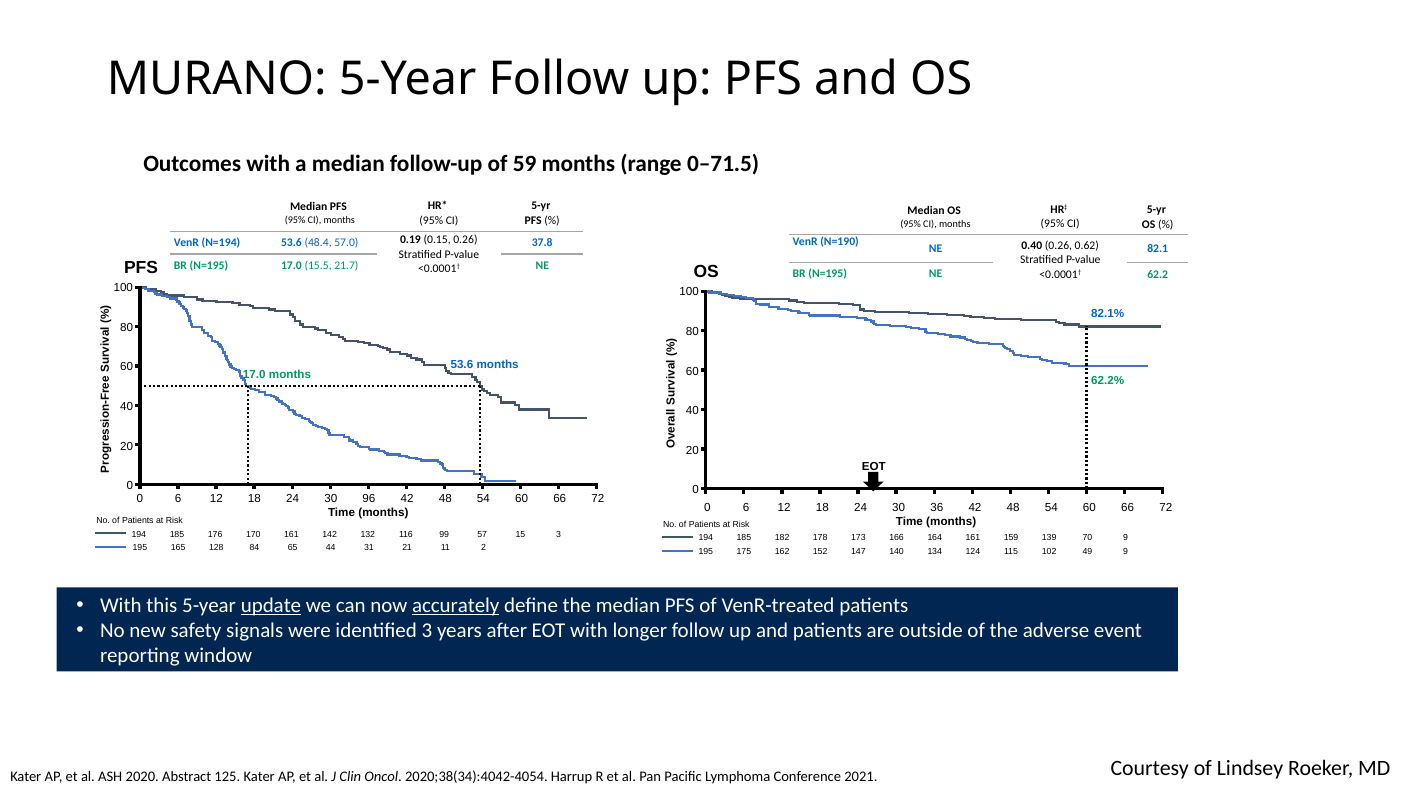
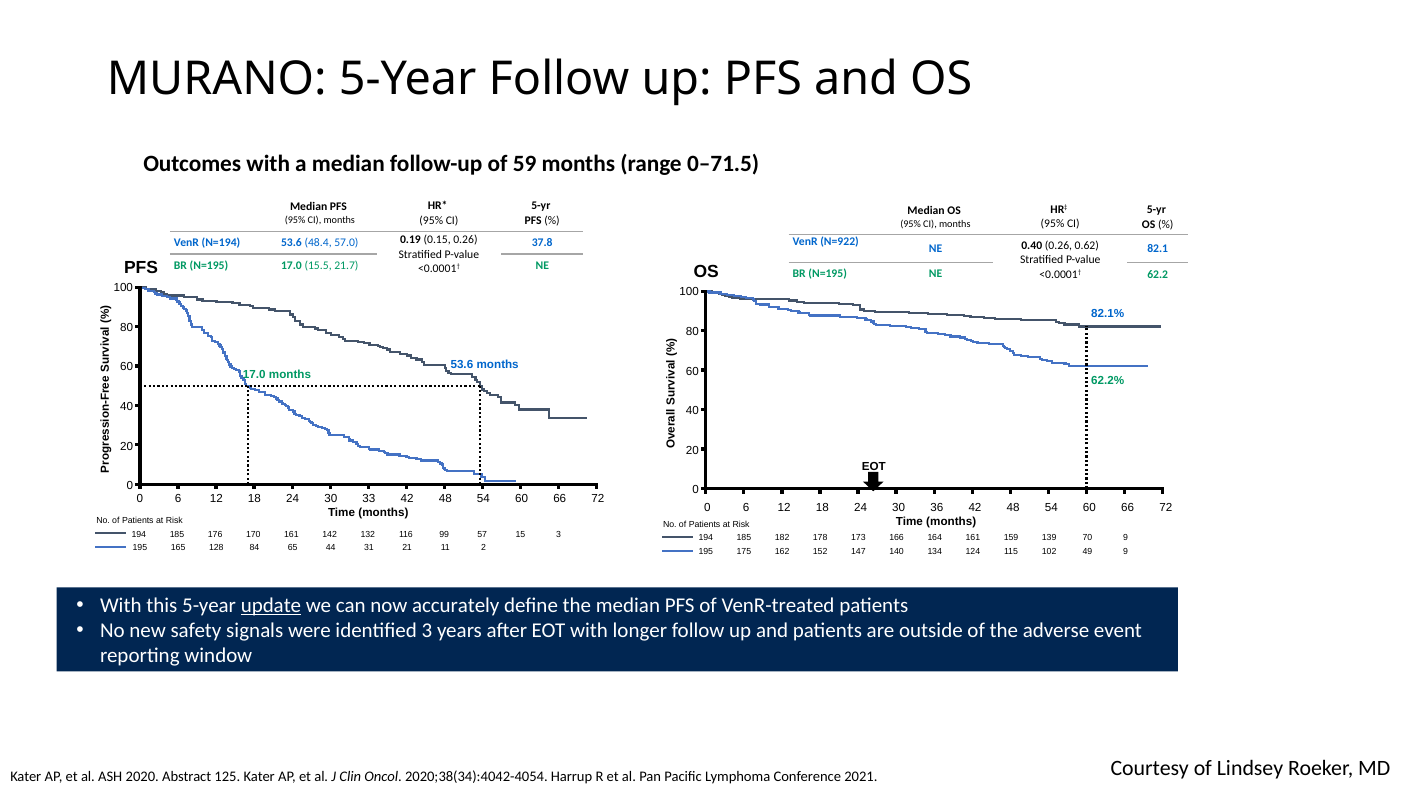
N=190: N=190 -> N=922 (840, 242)
96: 96 -> 33 (369, 498)
accurately underline: present -> none (456, 606)
